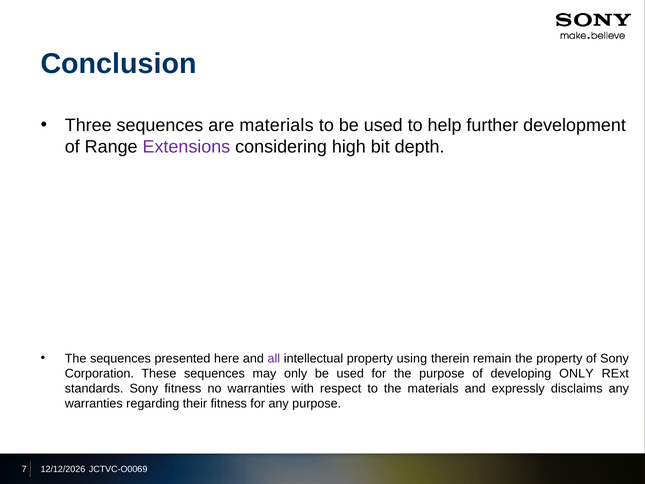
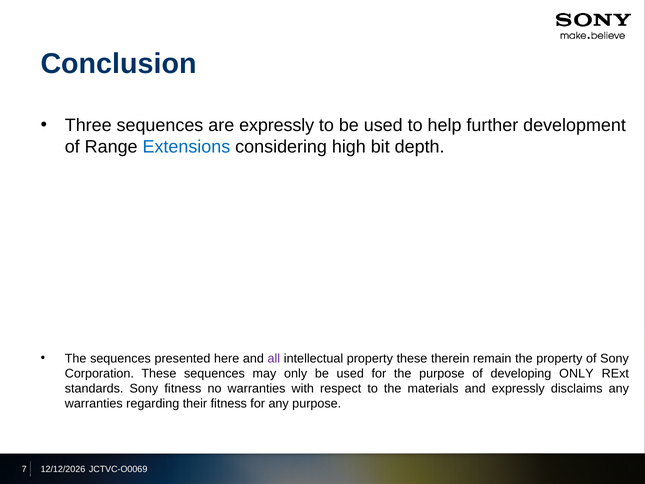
are materials: materials -> expressly (277, 125)
Extensions colour: purple -> blue (186, 147)
property using: using -> these (412, 358)
